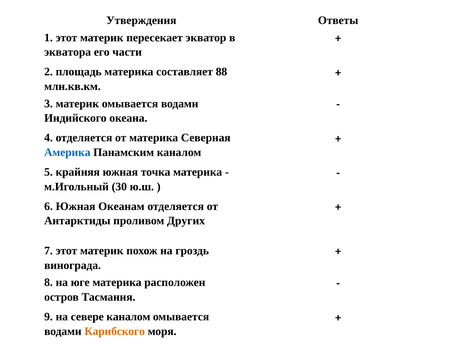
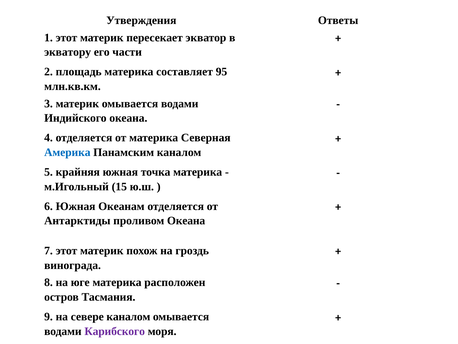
экватора: экватора -> экватору (68, 52)
88: 88 -> 95 (221, 72)
30: 30 -> 15 (119, 186)
проливом Других: Других -> Океана (186, 221)
Карибского colour: orange -> purple (115, 331)
